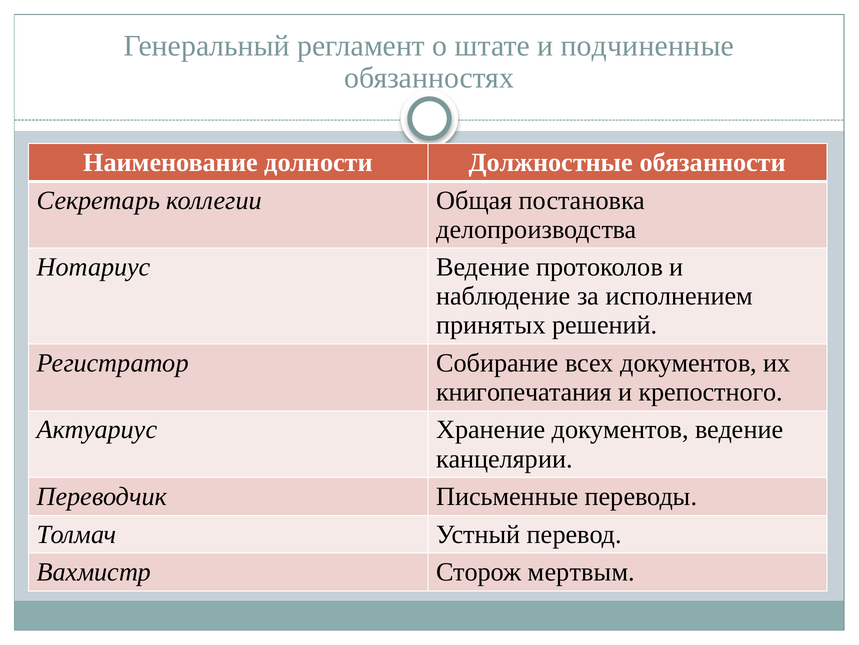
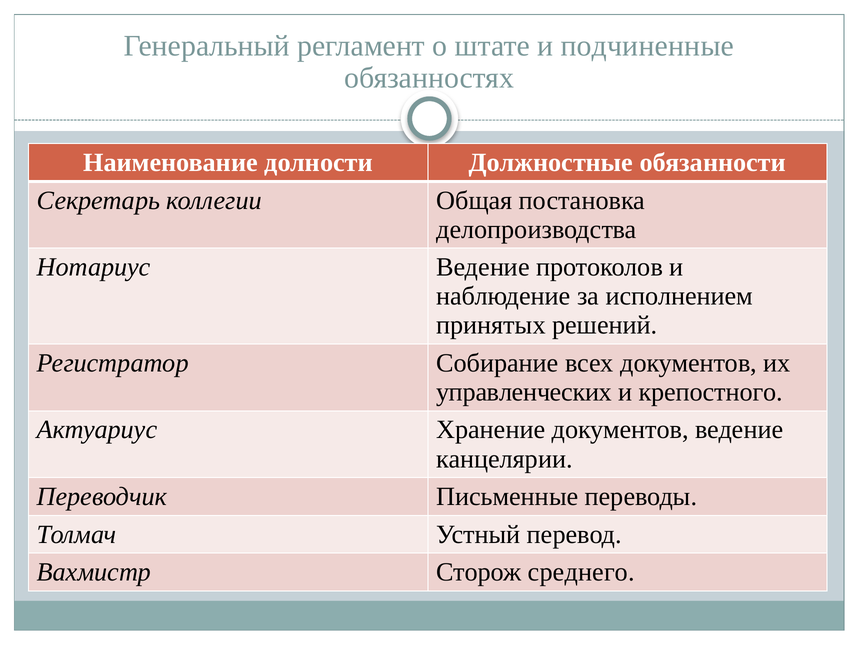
книгопечатания: книгопечатания -> управленческих (524, 392)
мертвым: мертвым -> среднего (581, 571)
